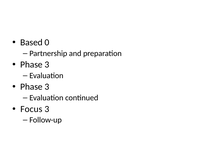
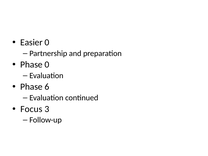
Based: Based -> Easier (31, 42)
3: 3 -> 0 (47, 65)
3: 3 -> 6 (47, 87)
